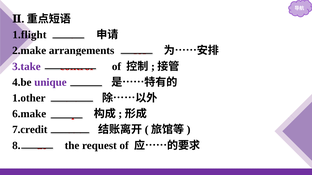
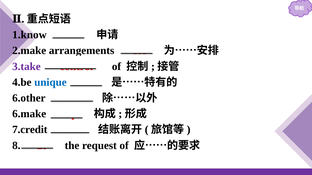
1.flight: 1.flight -> 1.know (29, 35)
unique colour: purple -> blue (50, 82)
1.other: 1.other -> 6.other (29, 98)
